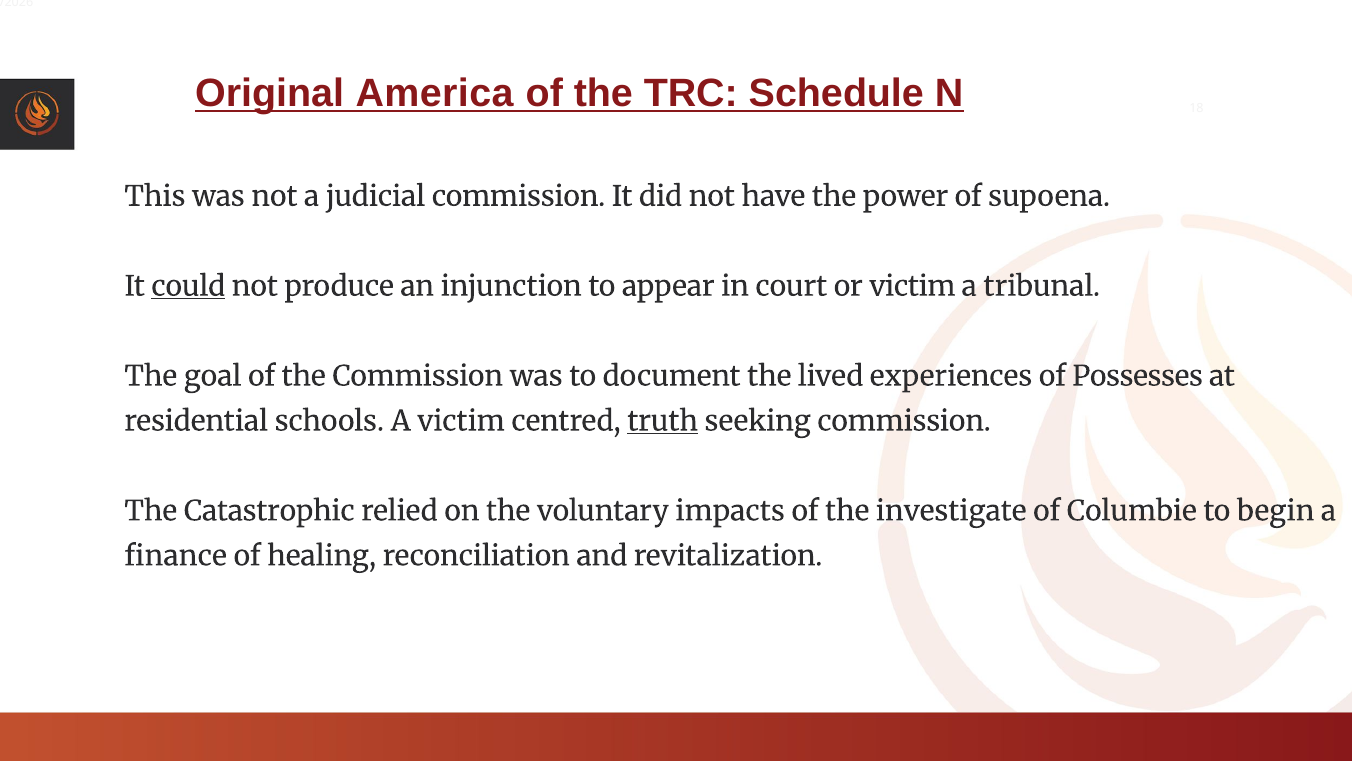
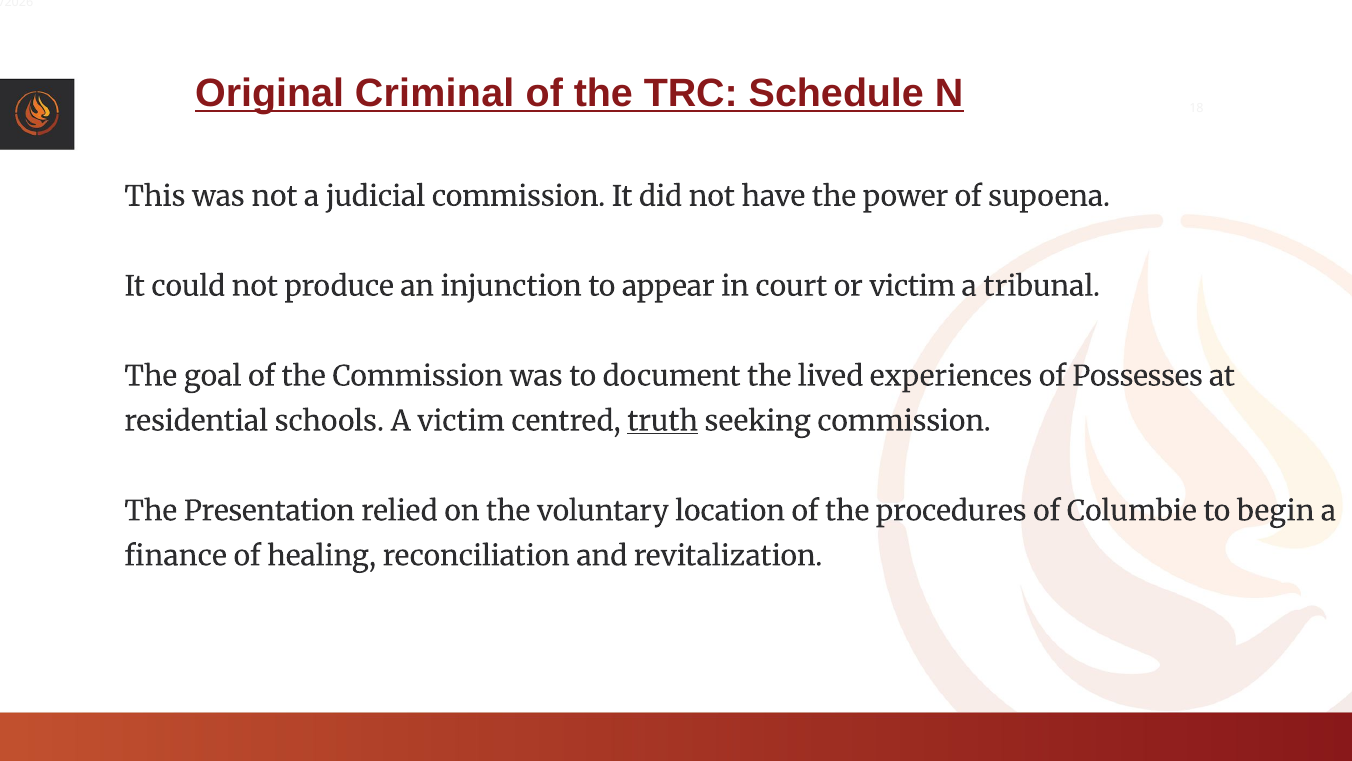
America: America -> Criminal (435, 94)
could underline: present -> none (188, 286)
Catastrophic: Catastrophic -> Presentation (269, 511)
impacts: impacts -> location (730, 511)
investigate: investigate -> procedures (951, 511)
